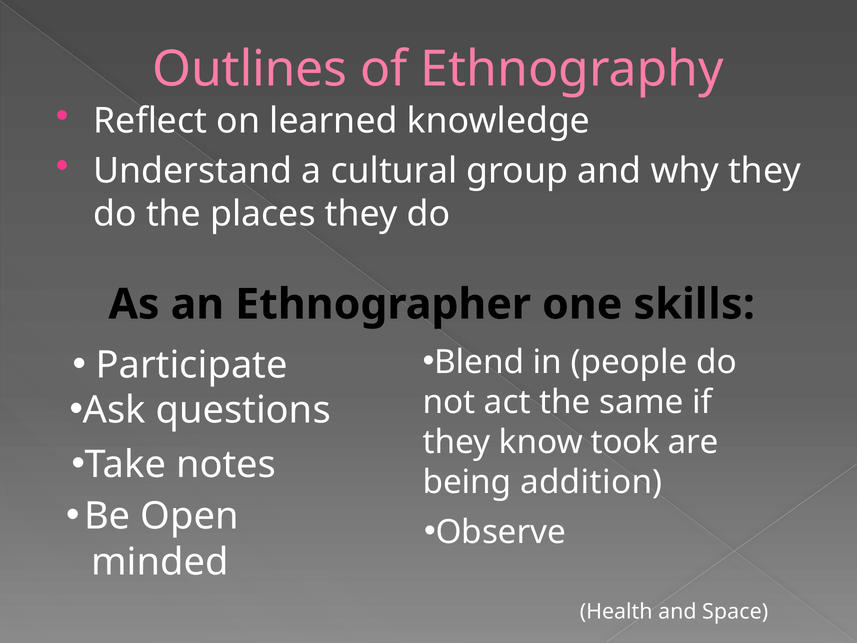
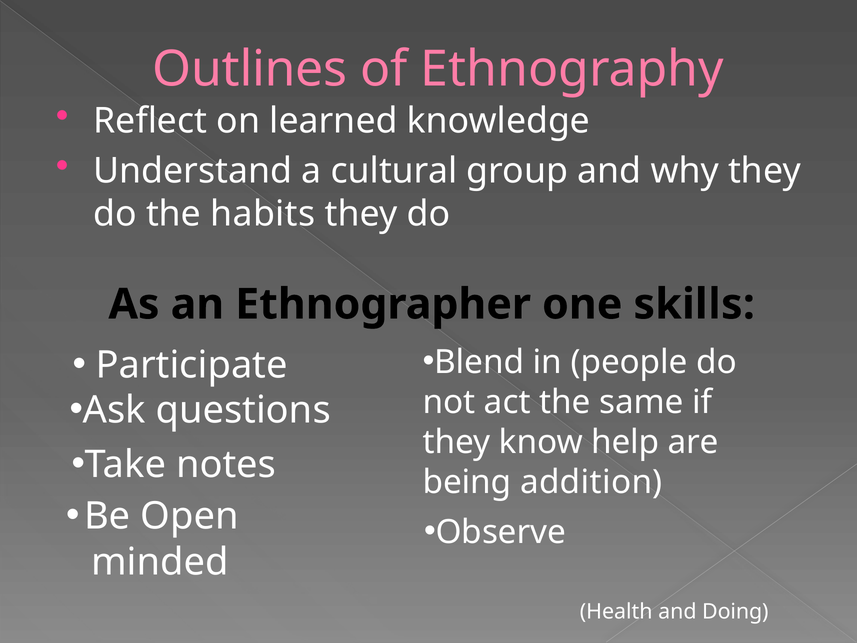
places: places -> habits (263, 214)
took: took -> help (625, 442)
Space: Space -> Doing (735, 611)
